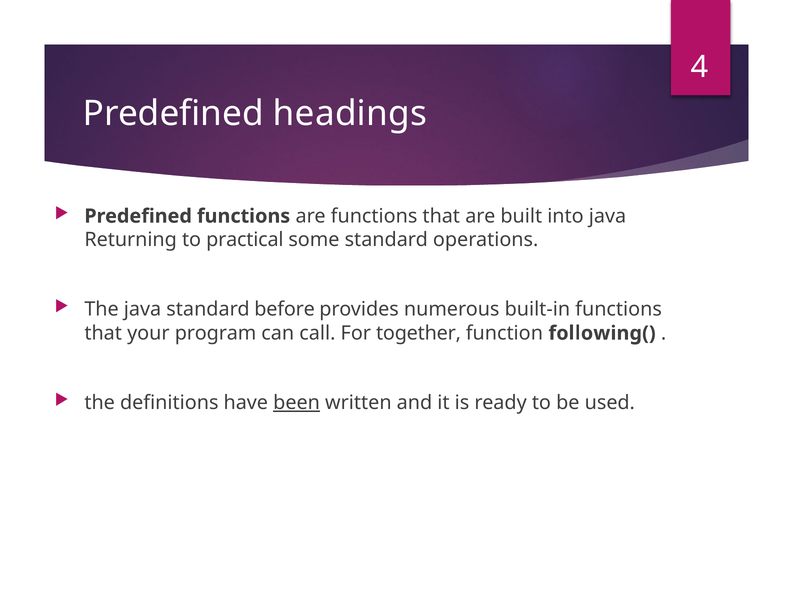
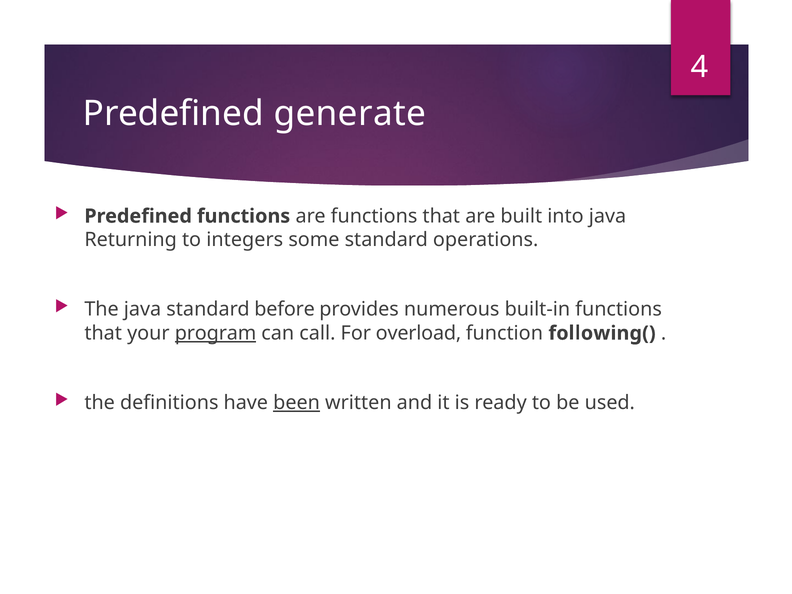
headings: headings -> generate (350, 113)
practical: practical -> integers (245, 240)
program underline: none -> present (216, 333)
together: together -> overload (418, 333)
